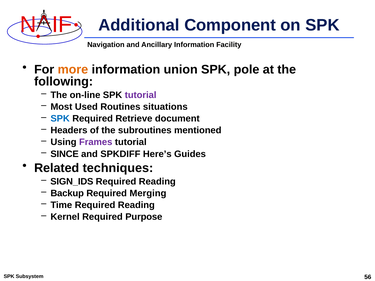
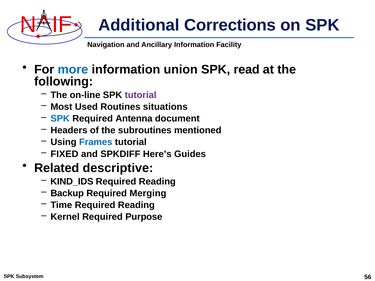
Component: Component -> Corrections (230, 25)
more colour: orange -> blue (73, 70)
pole: pole -> read (247, 70)
Retrieve: Retrieve -> Antenna (134, 119)
Frames colour: purple -> blue (96, 142)
SINCE: SINCE -> FIXED (64, 154)
techniques: techniques -> descriptive (118, 168)
SIGN_IDS: SIGN_IDS -> KIND_IDS (72, 182)
